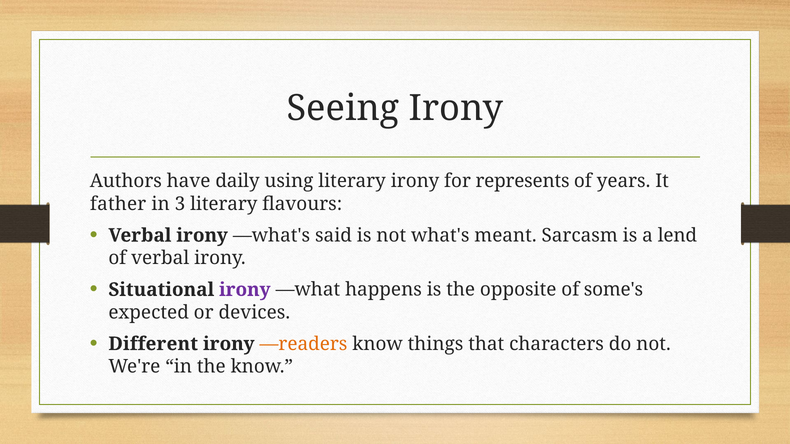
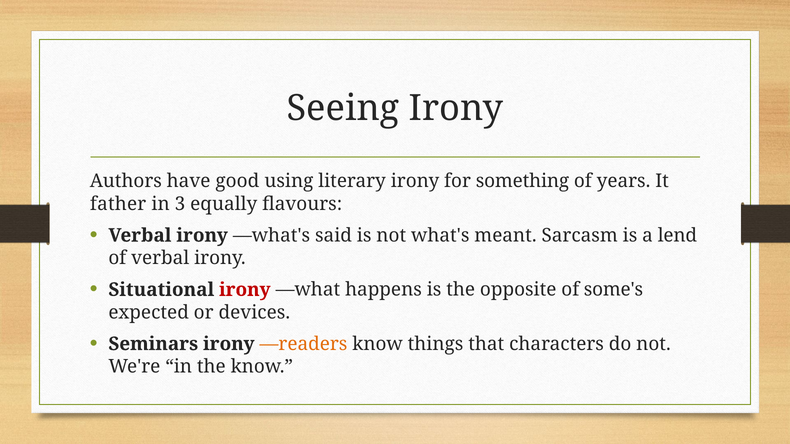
daily: daily -> good (237, 181)
represents: represents -> something (523, 181)
3 literary: literary -> equally (224, 204)
irony colour: purple -> red (245, 290)
Different: Different -> Seminars (153, 344)
